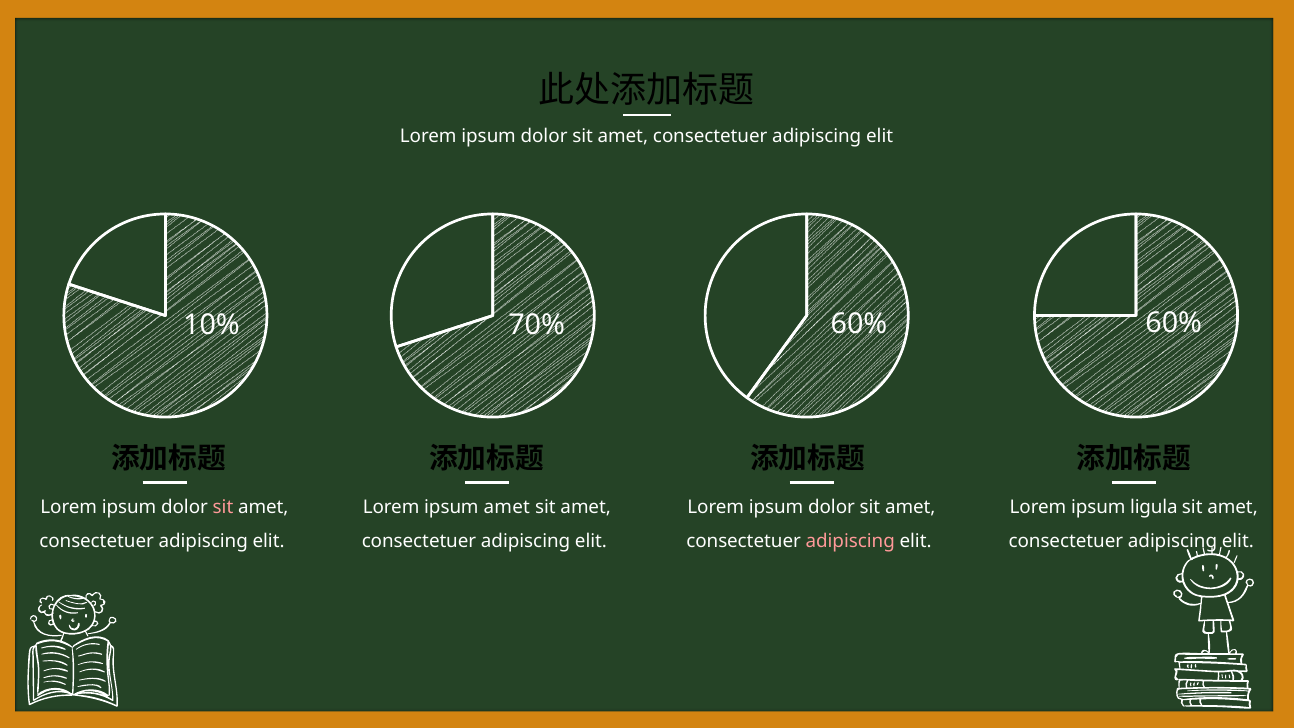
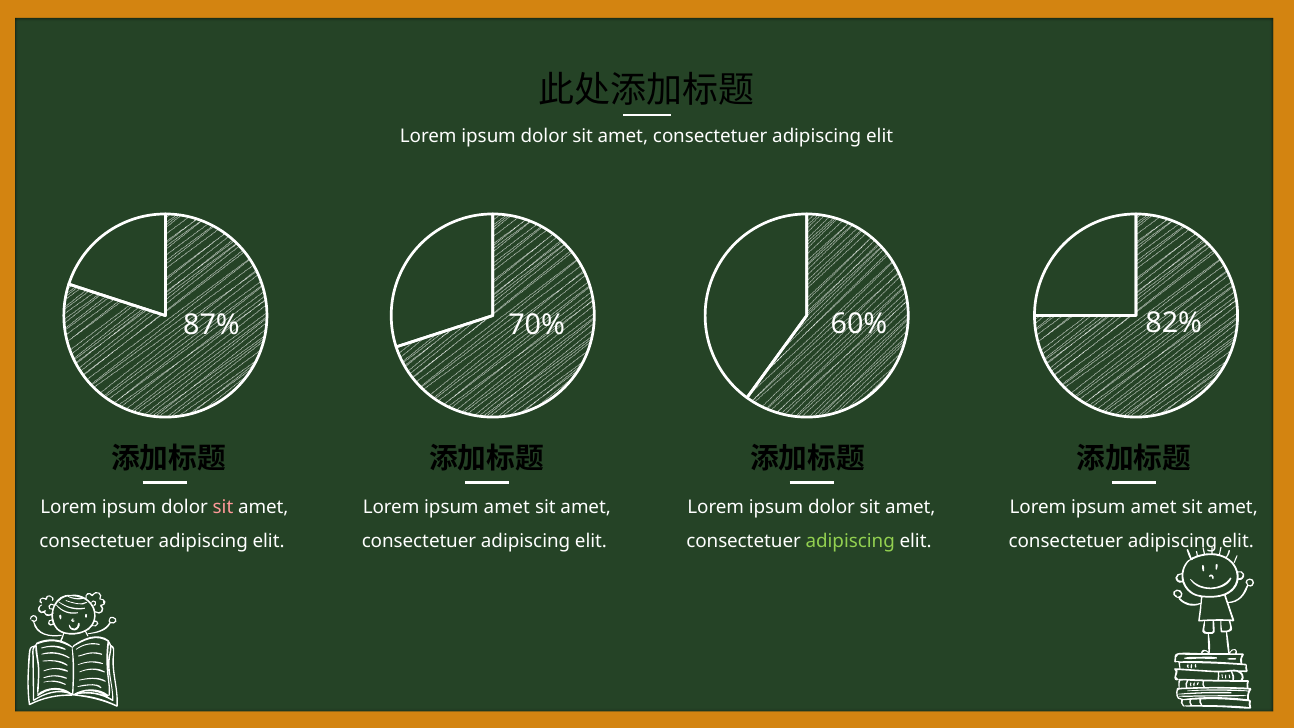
10%: 10% -> 87% (212, 325)
60% 60%: 60% -> 82% (1174, 322)
ligula: ligula -> amet (1154, 508)
adipiscing colour: pink -> light green (850, 542)
